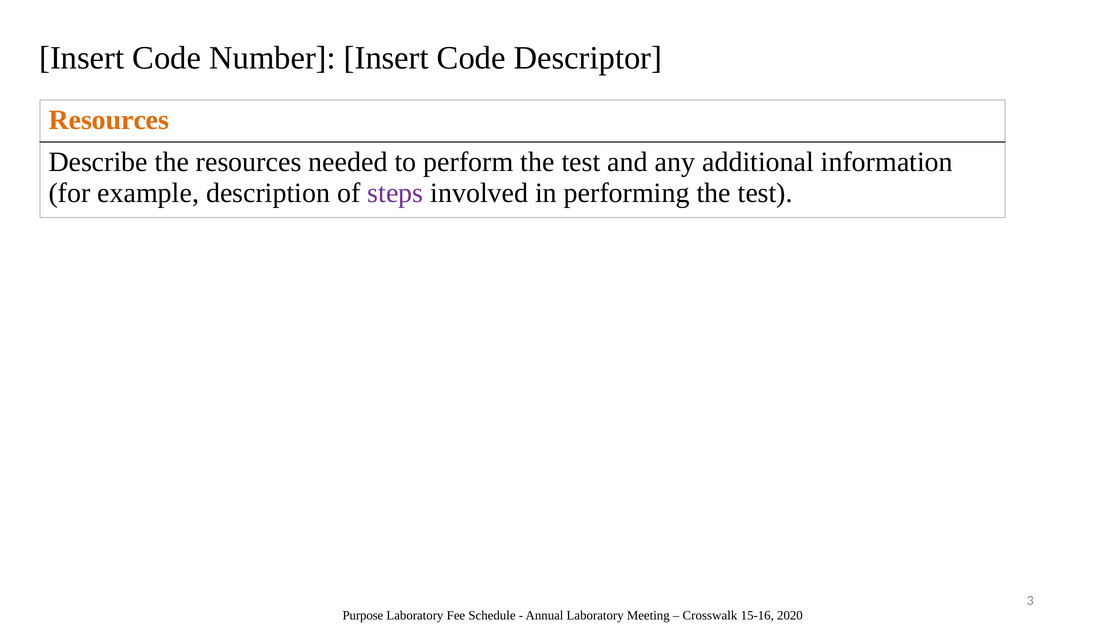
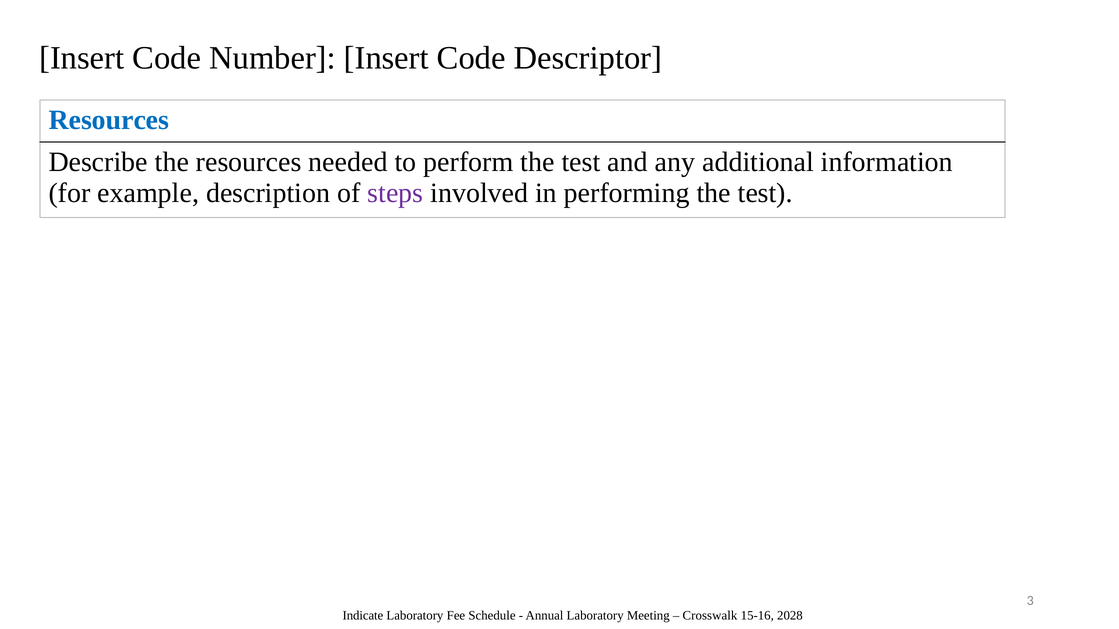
Resources colour: orange -> blue (109, 120)
Purpose: Purpose -> Indicate (363, 616)
2020: 2020 -> 2028 (790, 616)
